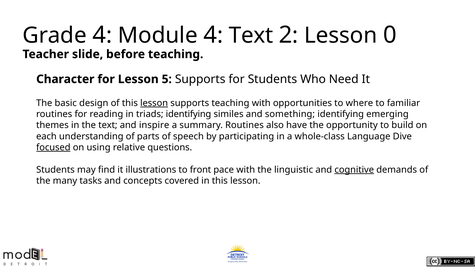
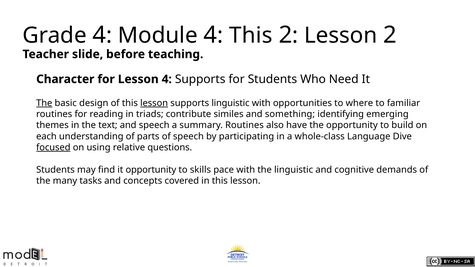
4 Text: Text -> This (251, 35)
Lesson 0: 0 -> 2 (390, 35)
Lesson 5: 5 -> 4 (167, 79)
The underline: none -> present (44, 103)
supports teaching: teaching -> linguistic (231, 103)
triads identifying: identifying -> contribute (188, 114)
and inspire: inspire -> speech (154, 125)
it illustrations: illustrations -> opportunity (151, 170)
front: front -> skills (200, 170)
cognitive underline: present -> none (354, 170)
